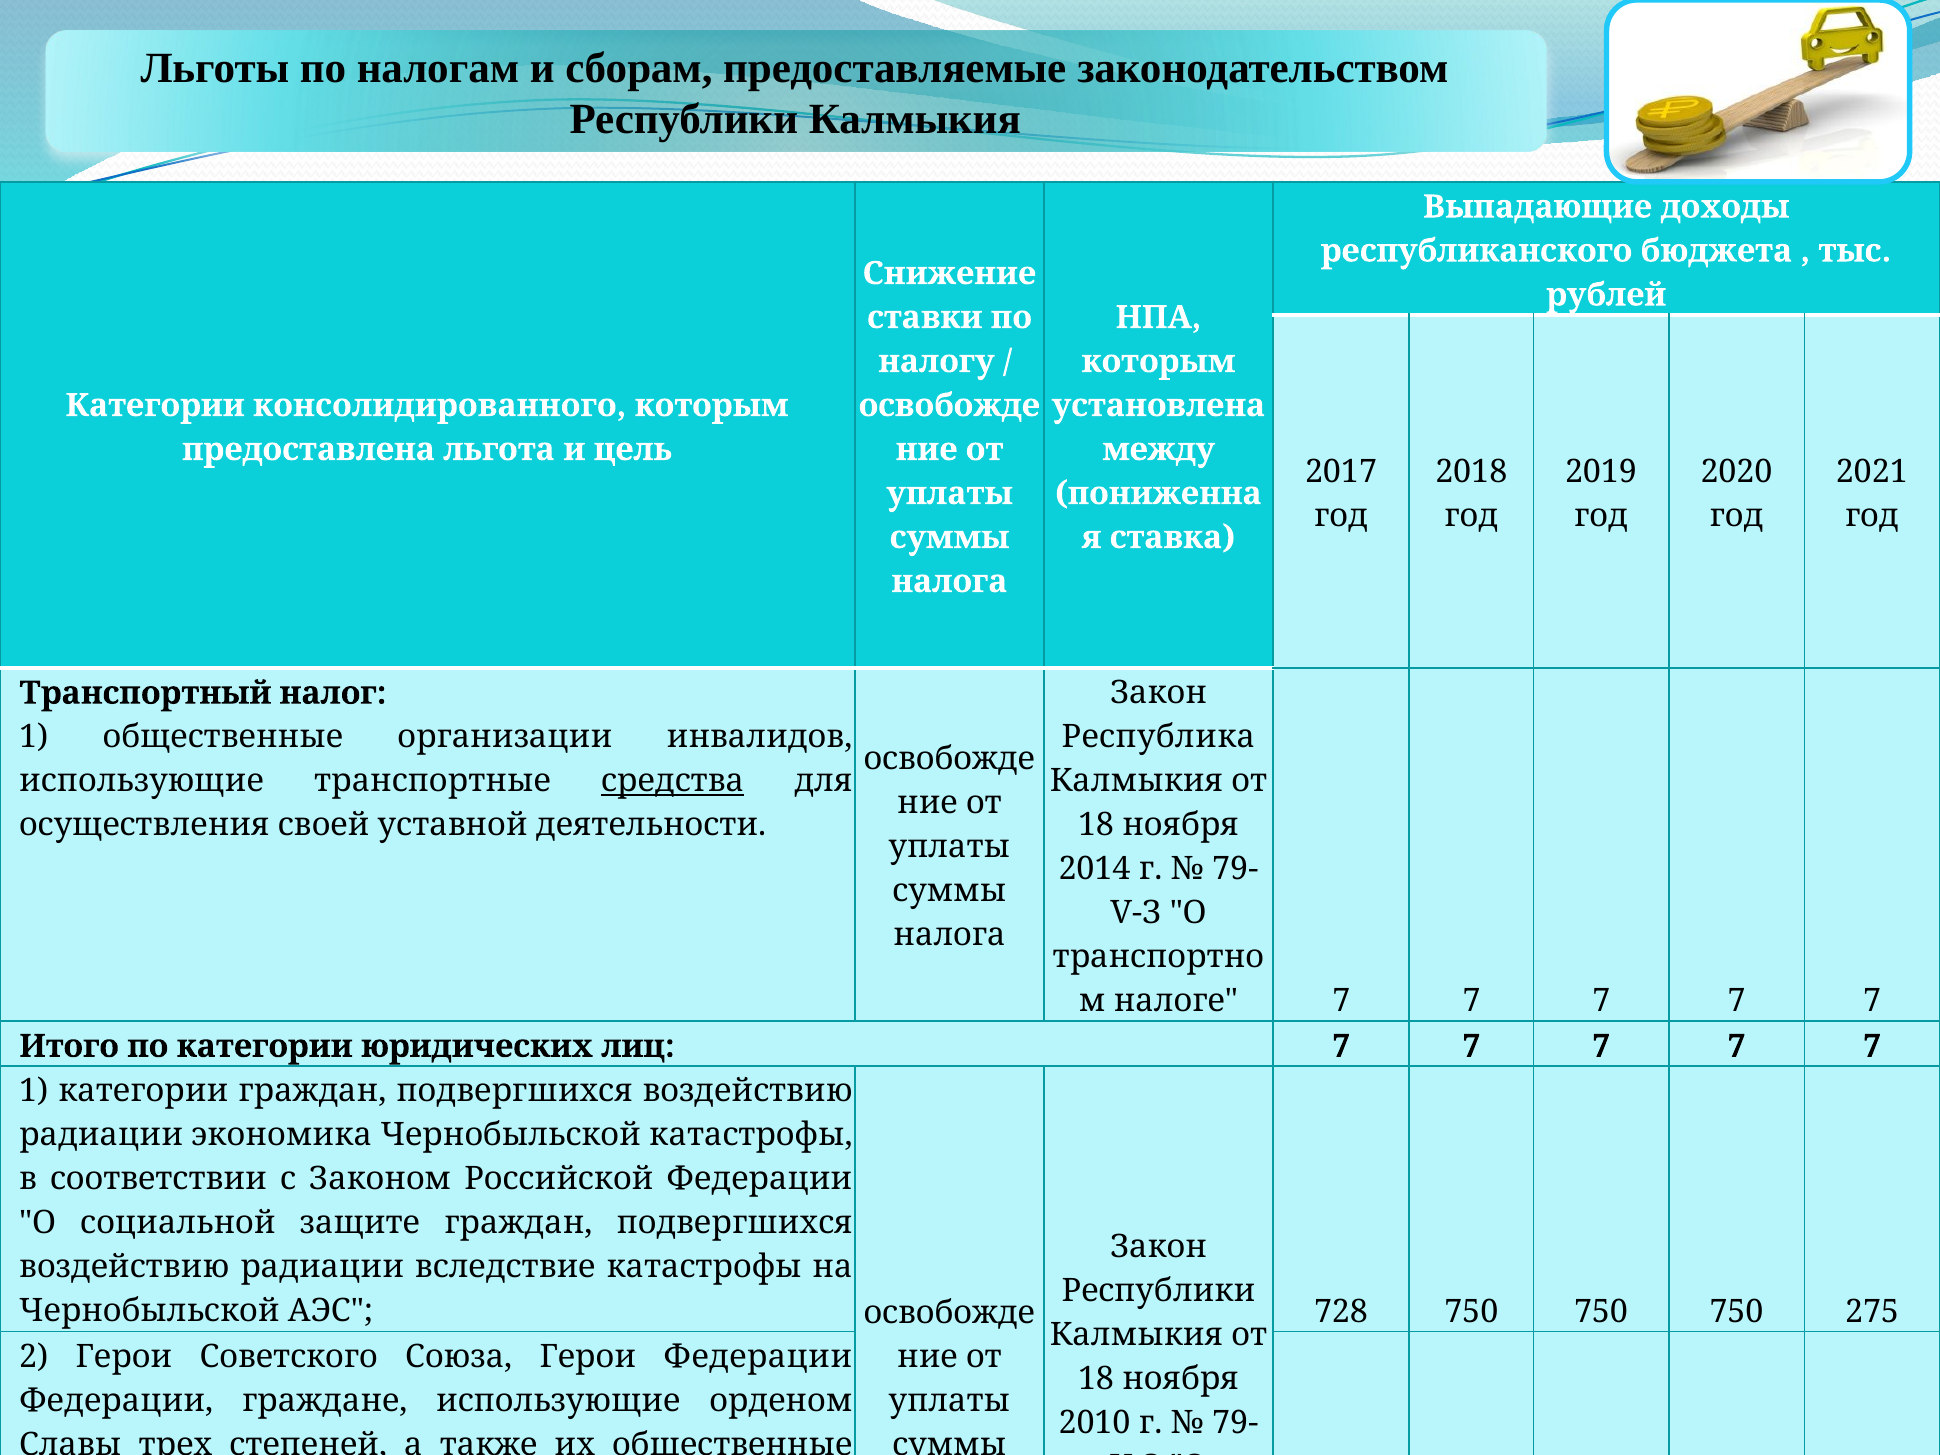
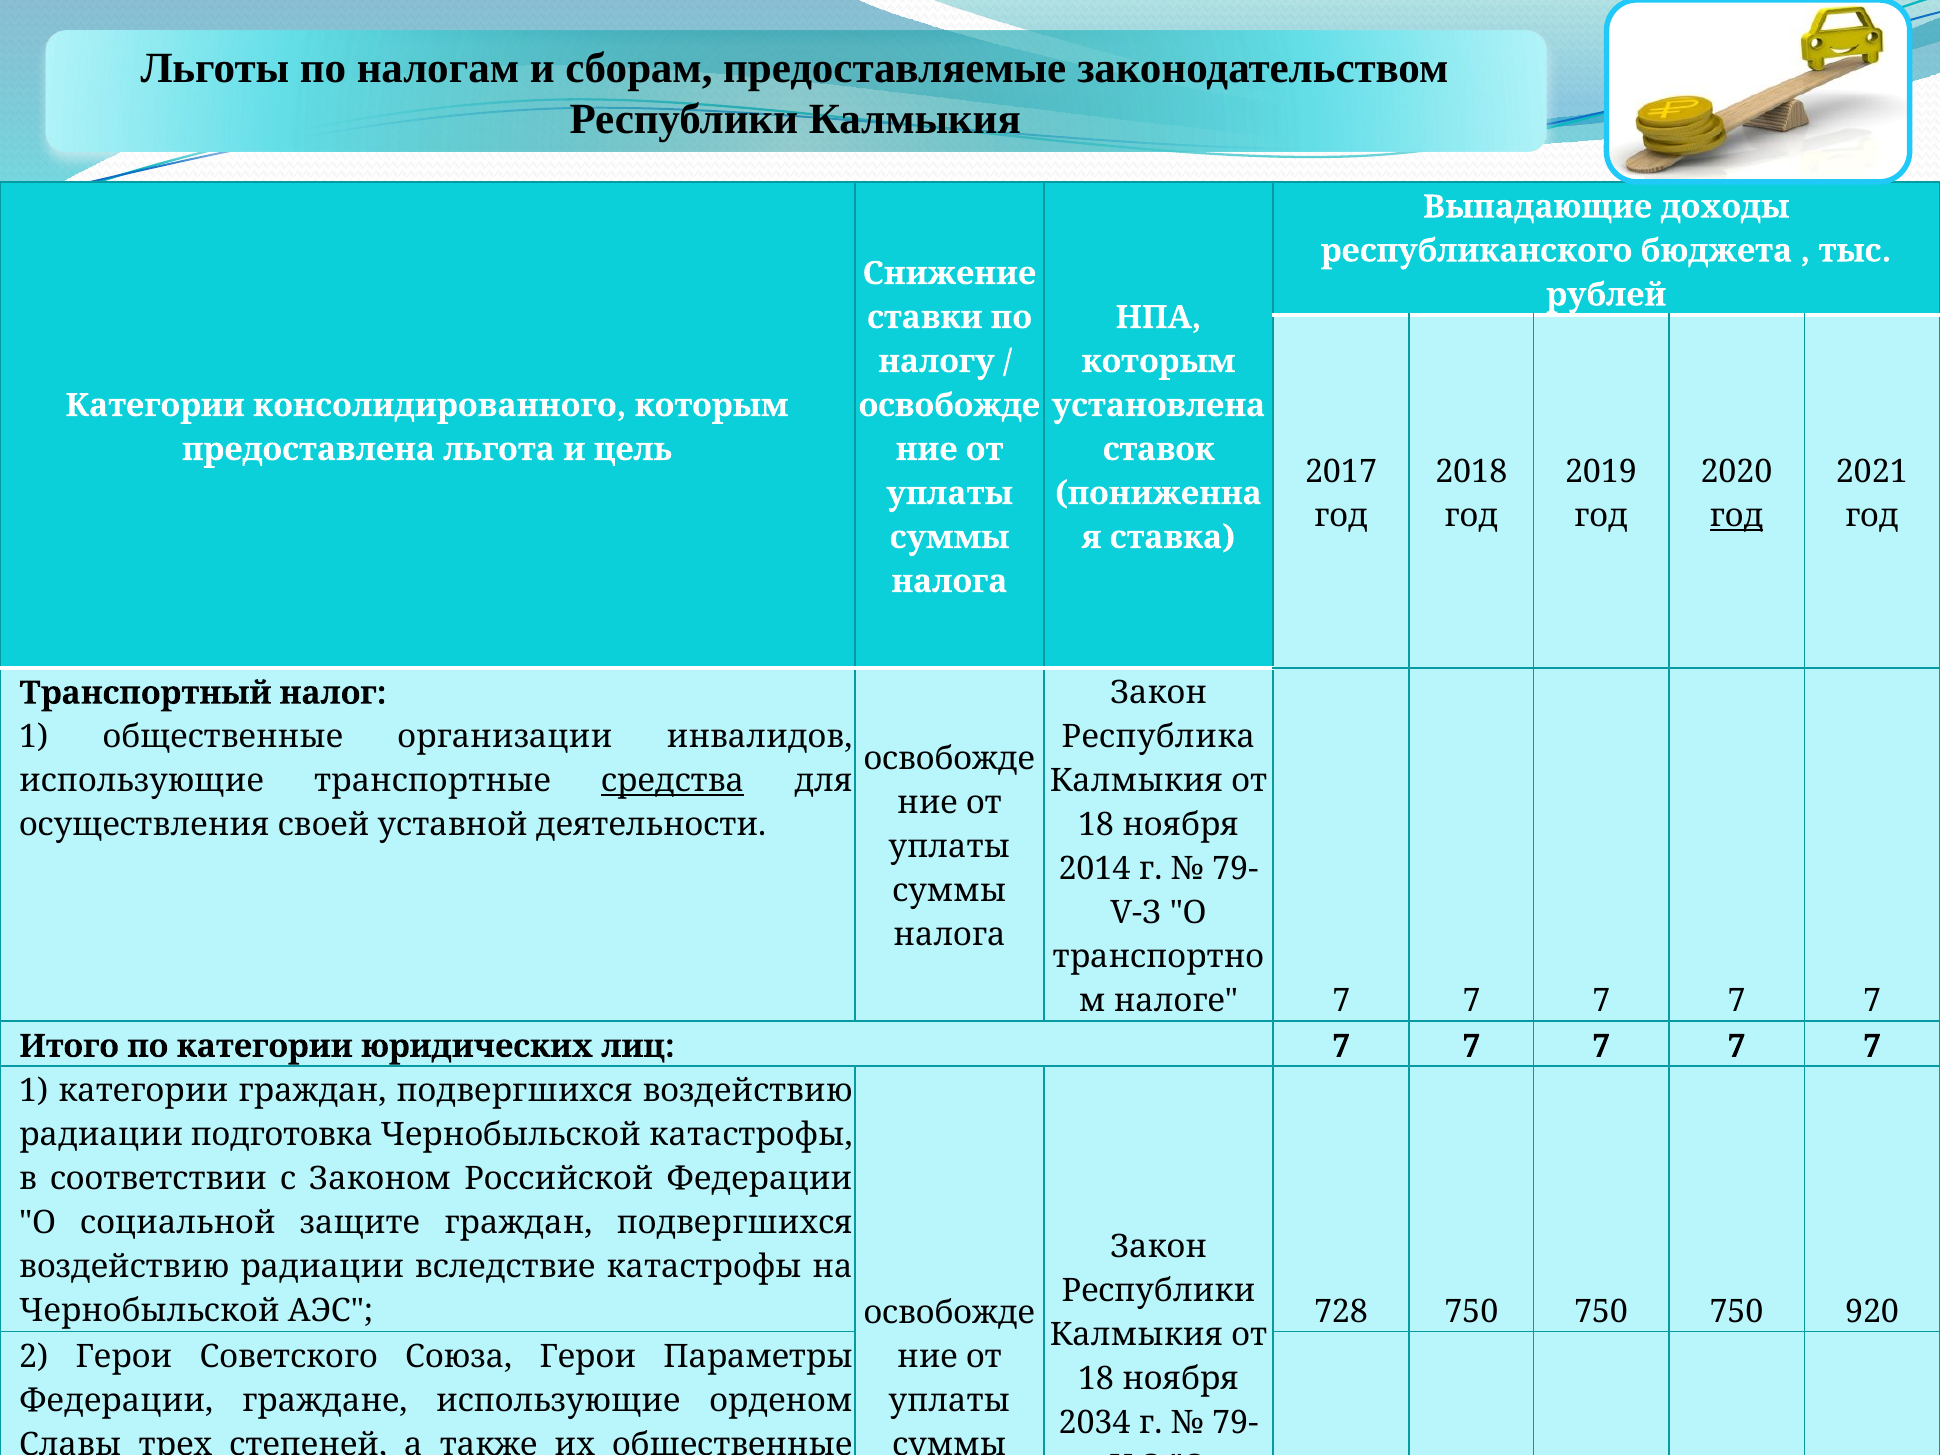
между: между -> ставок (1159, 449)
год underline: none -> present (1737, 516)
экономика: экономика -> подготовка (282, 1135)
275: 275 -> 920 (1872, 1311)
Герои Федерации: Федерации -> Параметры (758, 1356)
2010: 2010 -> 2034 (1095, 1422)
